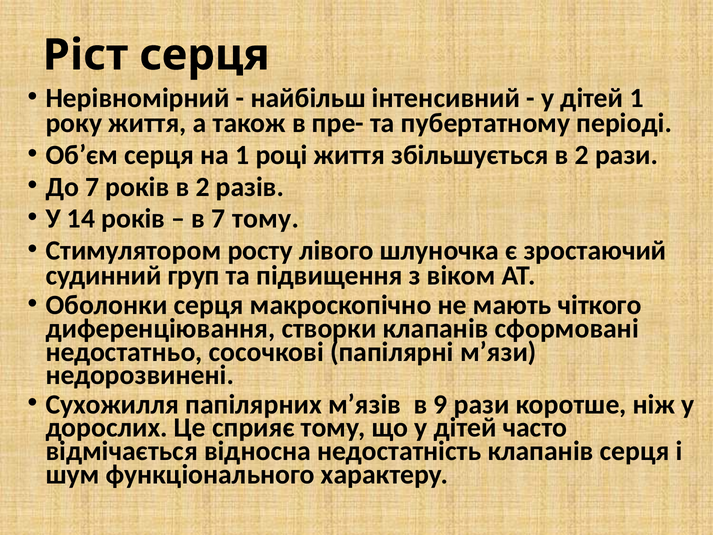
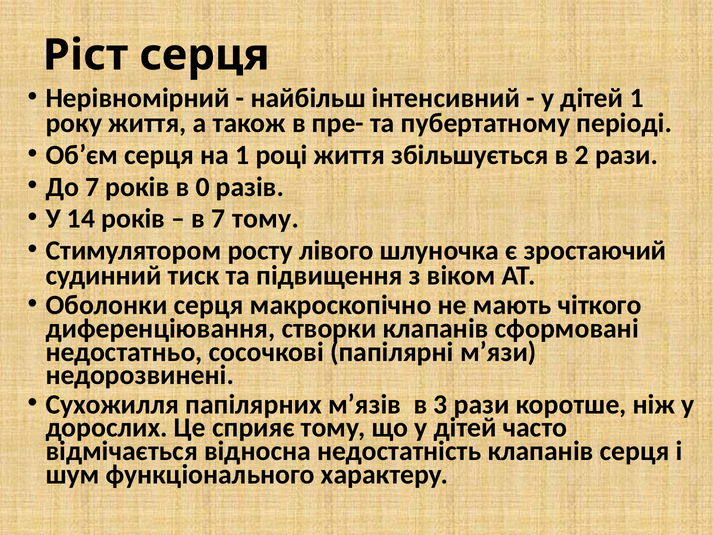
років в 2: 2 -> 0 (203, 187)
груп: груп -> тиск (194, 276)
9: 9 -> 3 (440, 404)
